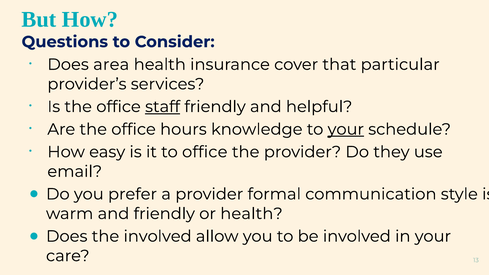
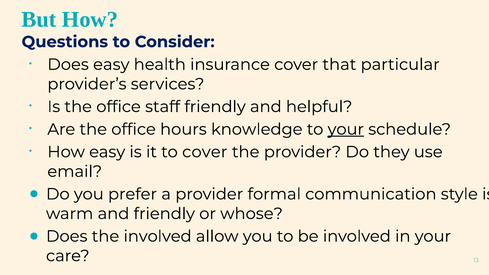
Does area: area -> easy (111, 65)
staff underline: present -> none (163, 107)
to office: office -> cover (205, 152)
or health: health -> whose (252, 214)
